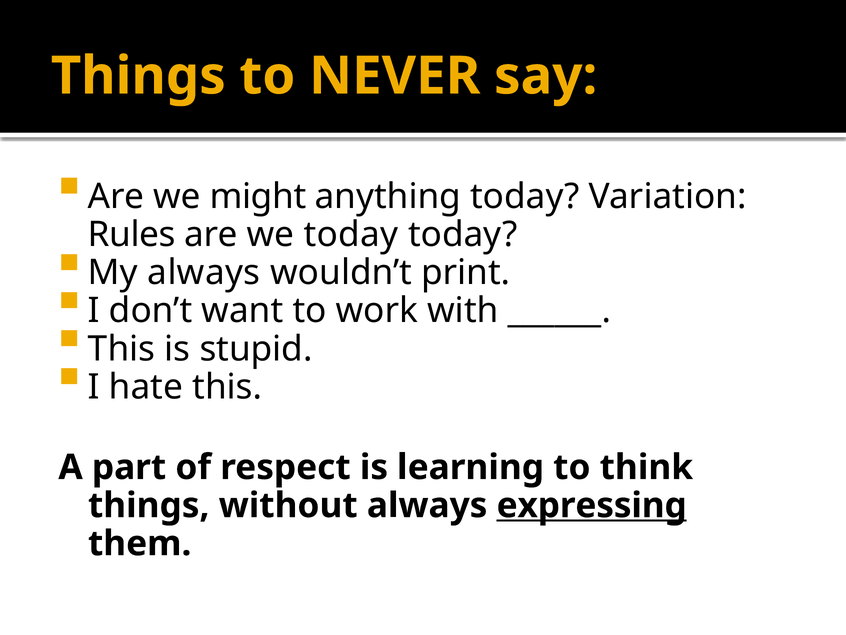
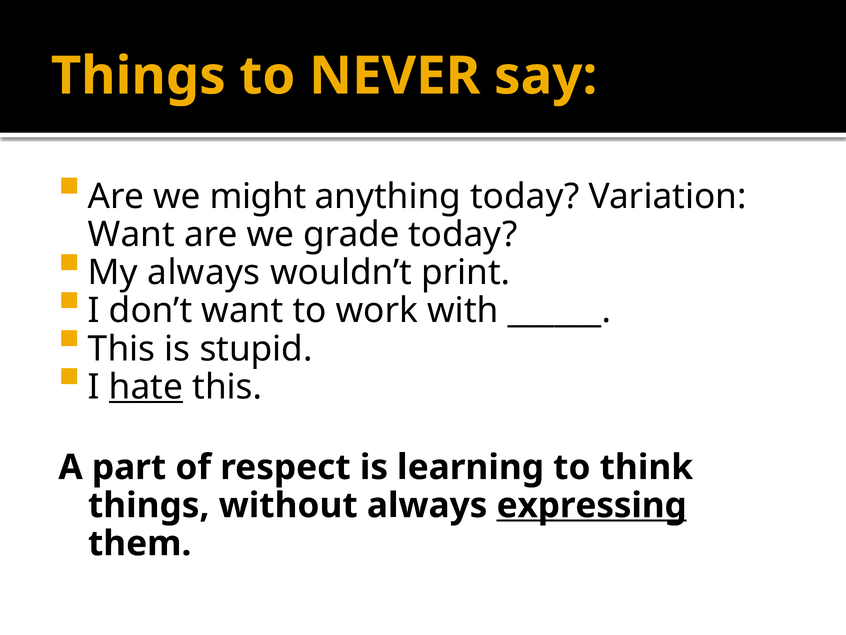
Rules: Rules -> Want (131, 234)
we today: today -> grade (351, 234)
hate underline: none -> present (146, 387)
